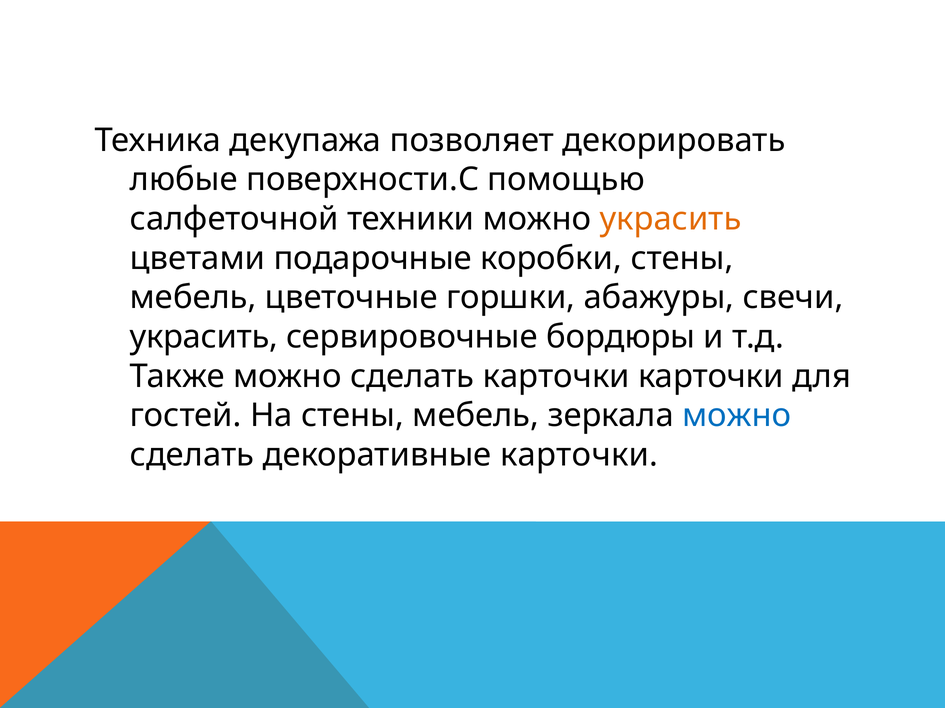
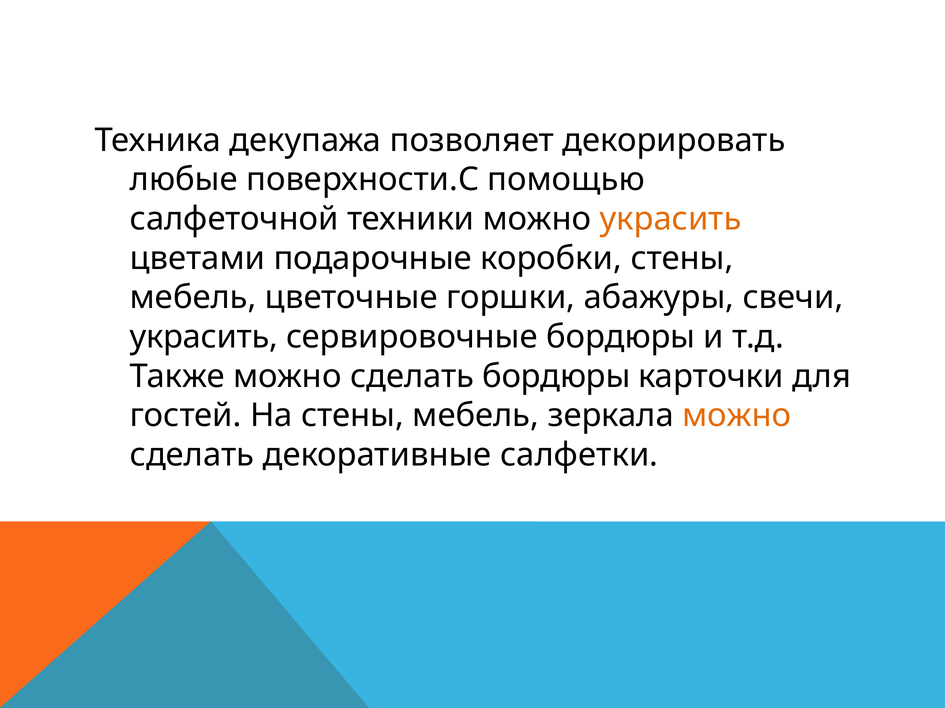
сделать карточки: карточки -> бордюры (556, 377)
можно colour: blue -> orange (737, 416)
декоративные карточки: карточки -> салфетки (579, 455)
